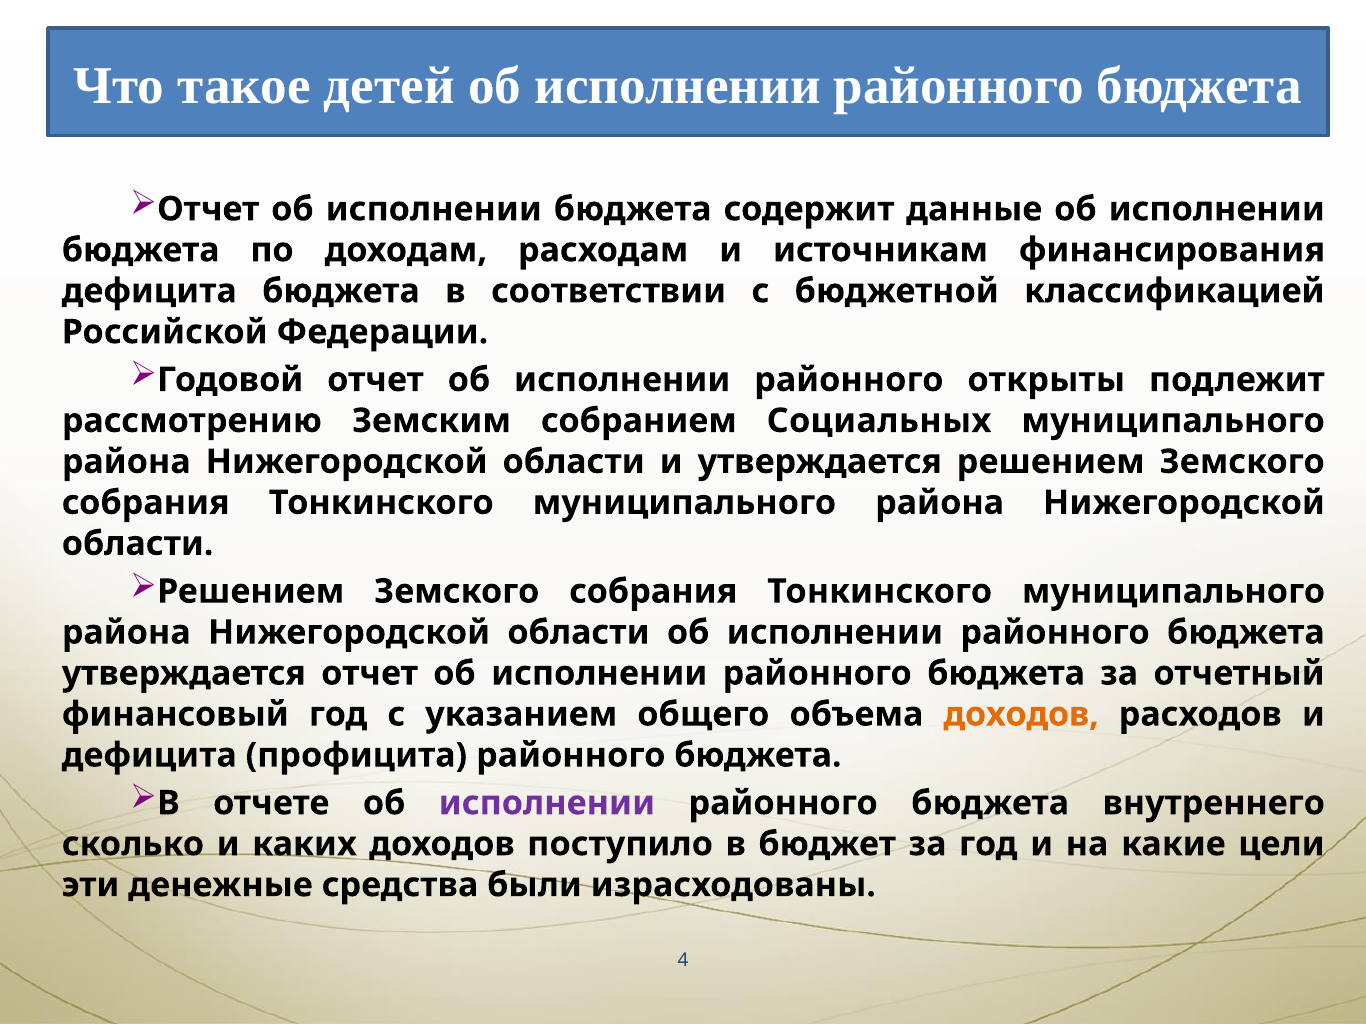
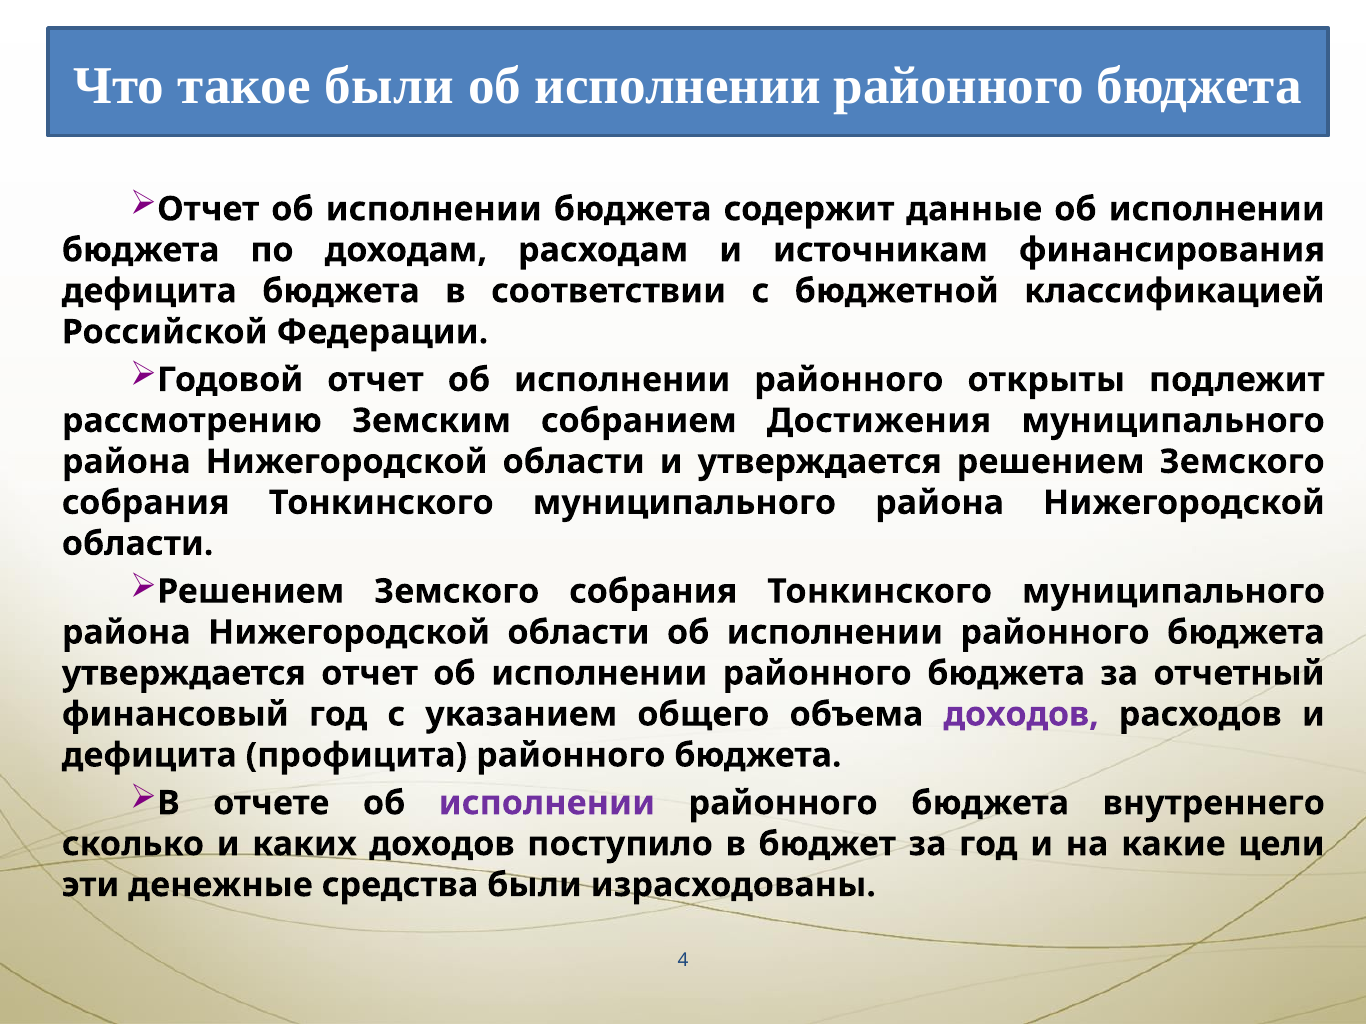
такое детей: детей -> были (389, 86)
Социальных: Социальных -> Достижения (879, 421)
доходов colour: orange -> purple (1021, 715)
